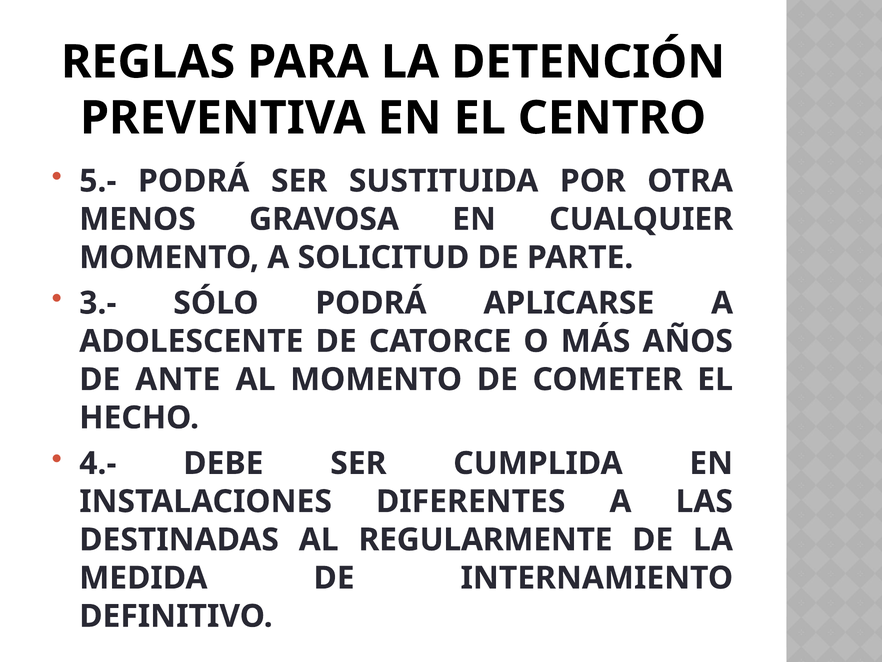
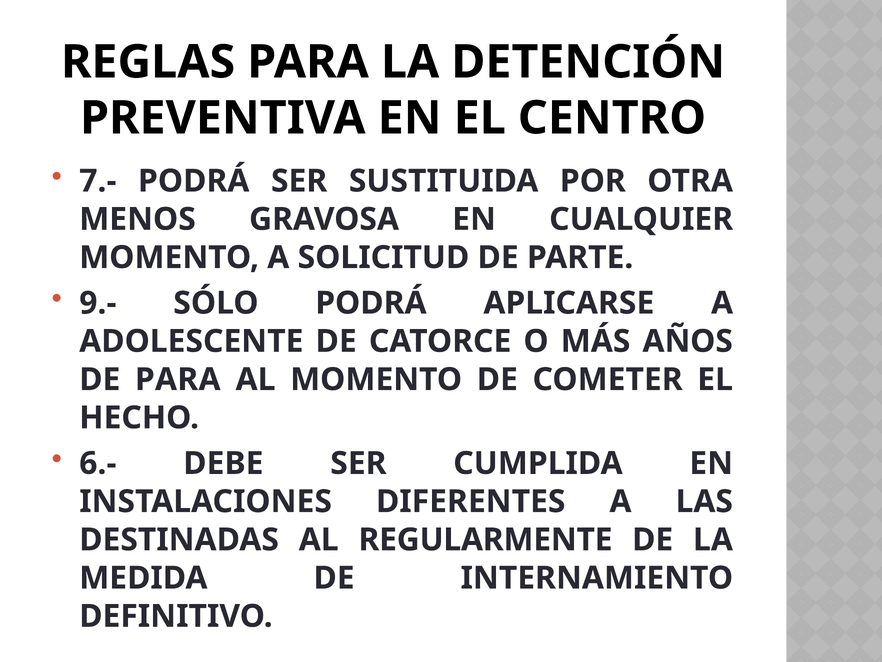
5.-: 5.- -> 7.- (98, 181)
3.-: 3.- -> 9.- (98, 303)
DE ANTE: ANTE -> PARA (178, 379)
4.-: 4.- -> 6.- (98, 463)
